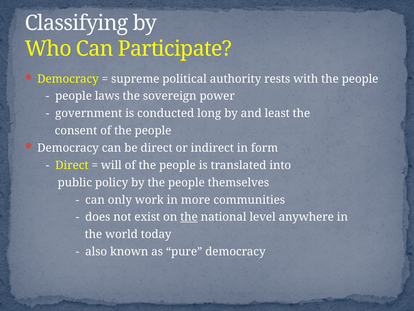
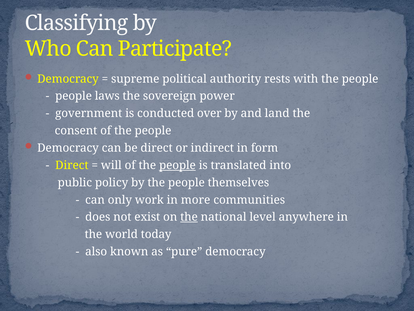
long: long -> over (209, 113)
least: least -> land (277, 113)
people underline: none -> present (177, 165)
